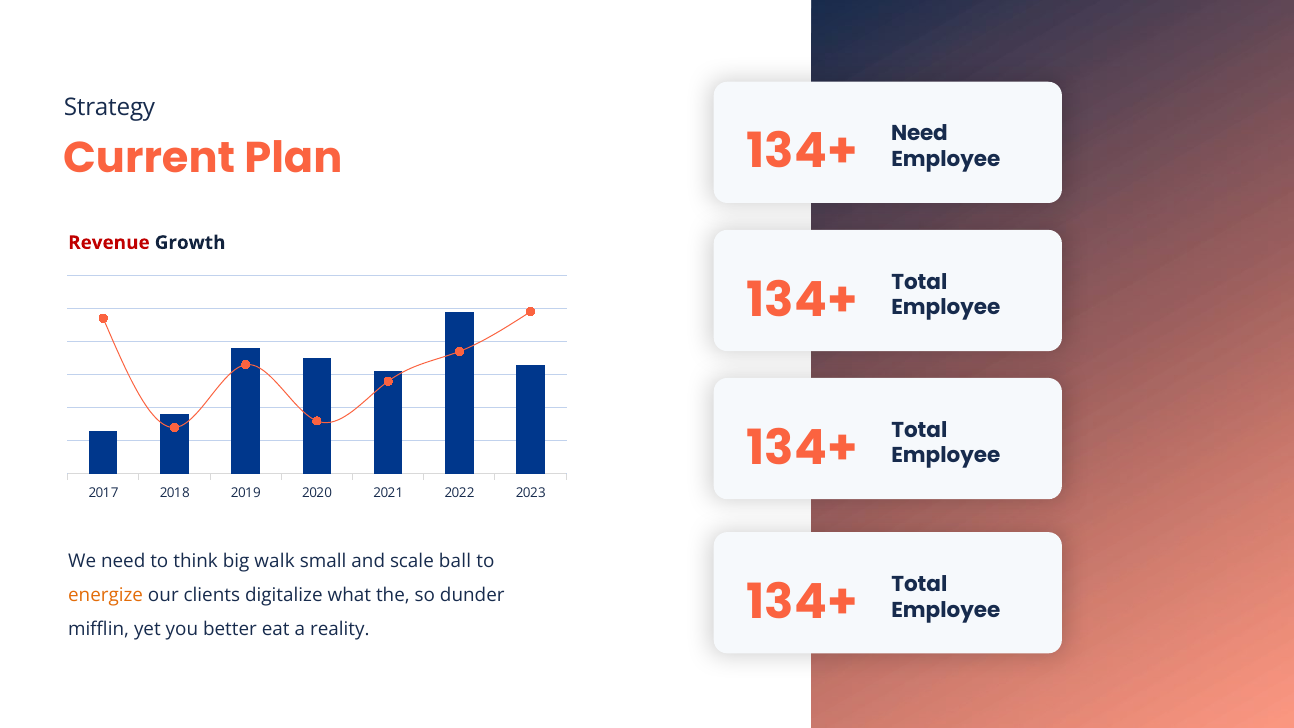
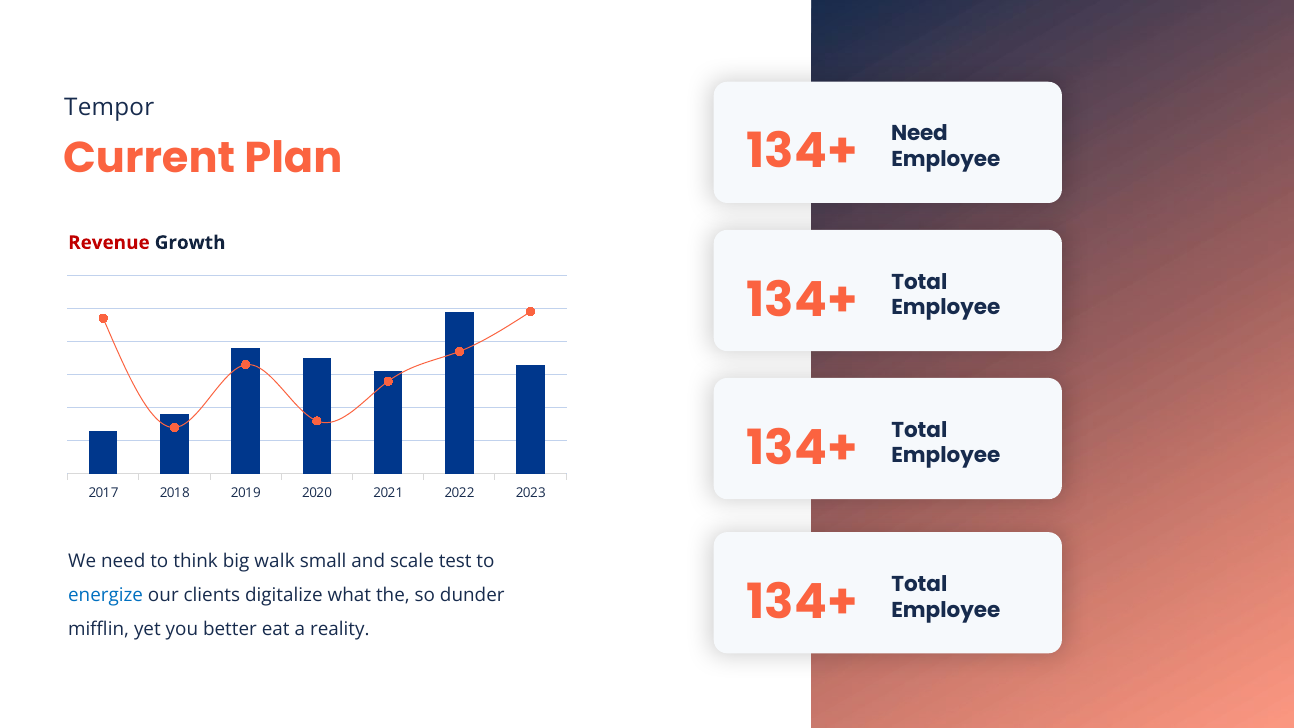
Strategy: Strategy -> Tempor (109, 108)
ball: ball -> test (455, 562)
energize colour: orange -> blue (106, 596)
